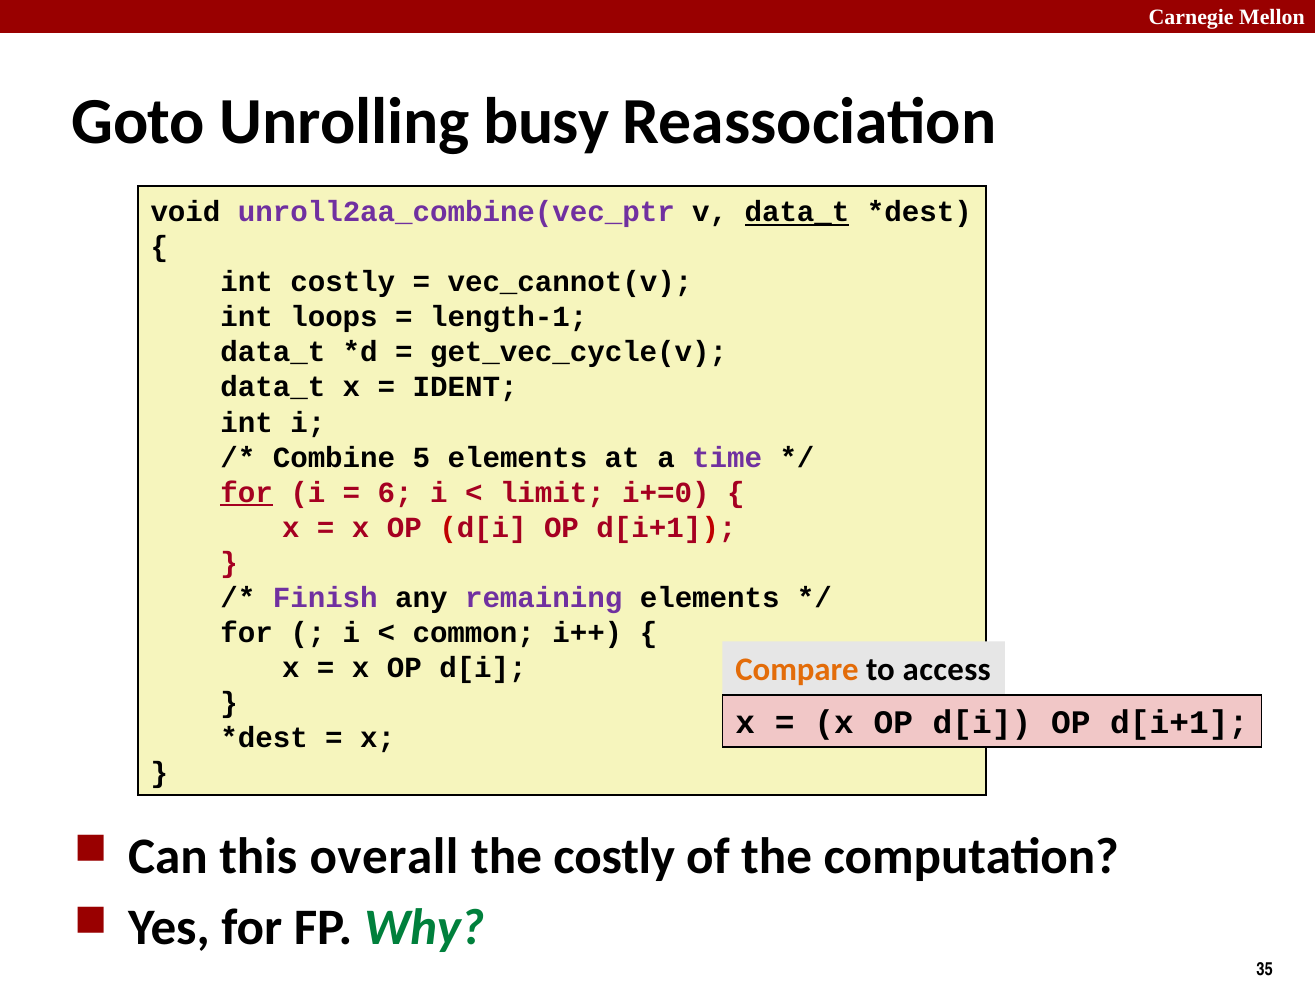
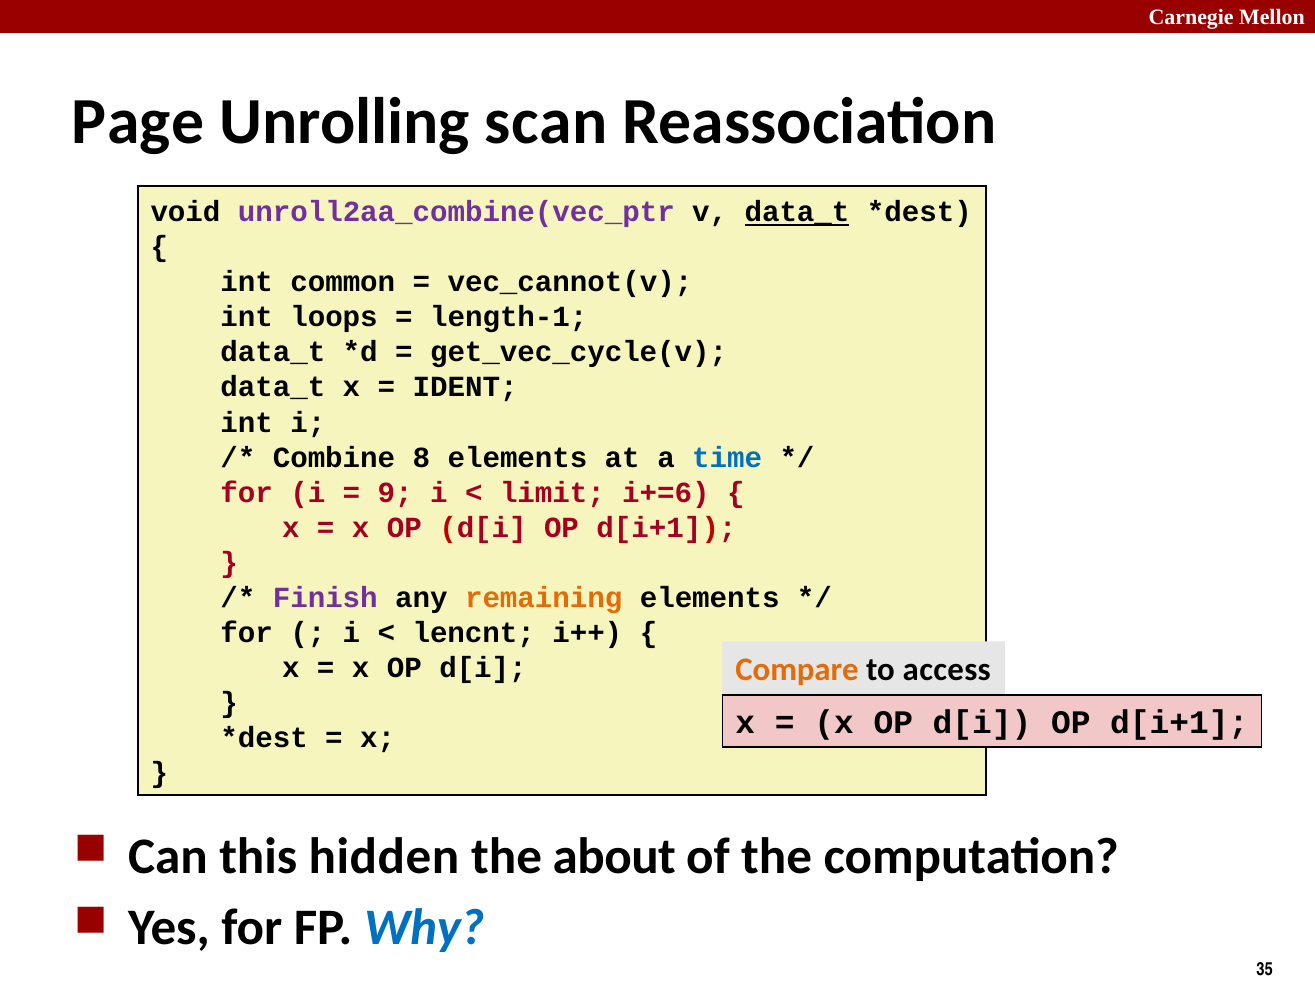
Goto: Goto -> Page (138, 122)
busy: busy -> scan (546, 122)
int costly: costly -> common (343, 282)
5: 5 -> 8 (421, 458)
time colour: purple -> blue (727, 458)
for underline: present -> none (247, 493)
6: 6 -> 9 (395, 493)
i+=0: i+=0 -> i+=6 (666, 493)
remaining colour: purple -> orange (544, 598)
common: common -> lencnt (474, 633)
overall: overall -> hidden (384, 856)
the costly: costly -> about (614, 856)
Why colour: green -> blue (424, 928)
